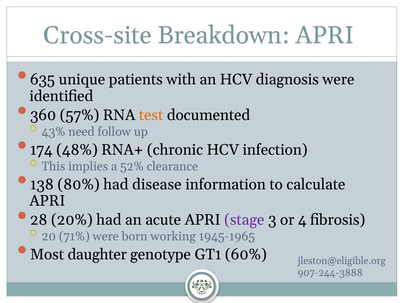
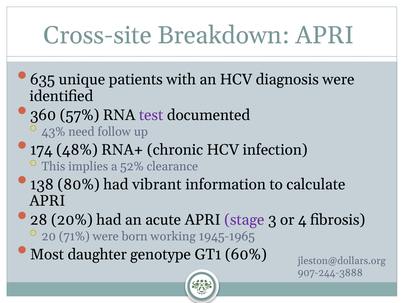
test colour: orange -> purple (151, 115)
disease: disease -> vibrant (157, 184)
jleston@eligible.org: jleston@eligible.org -> jleston@dollars.org (342, 261)
